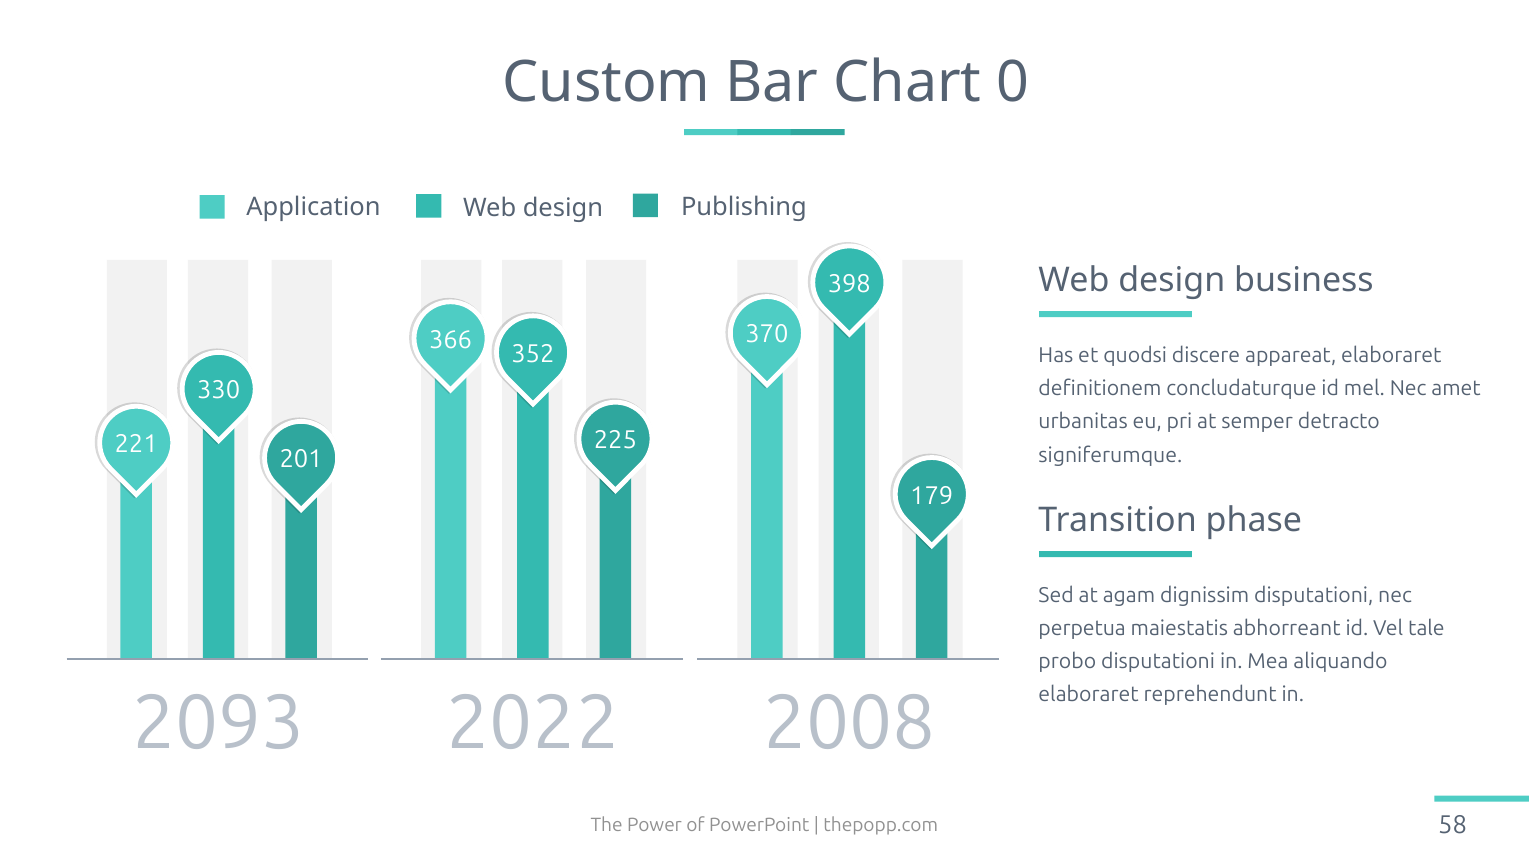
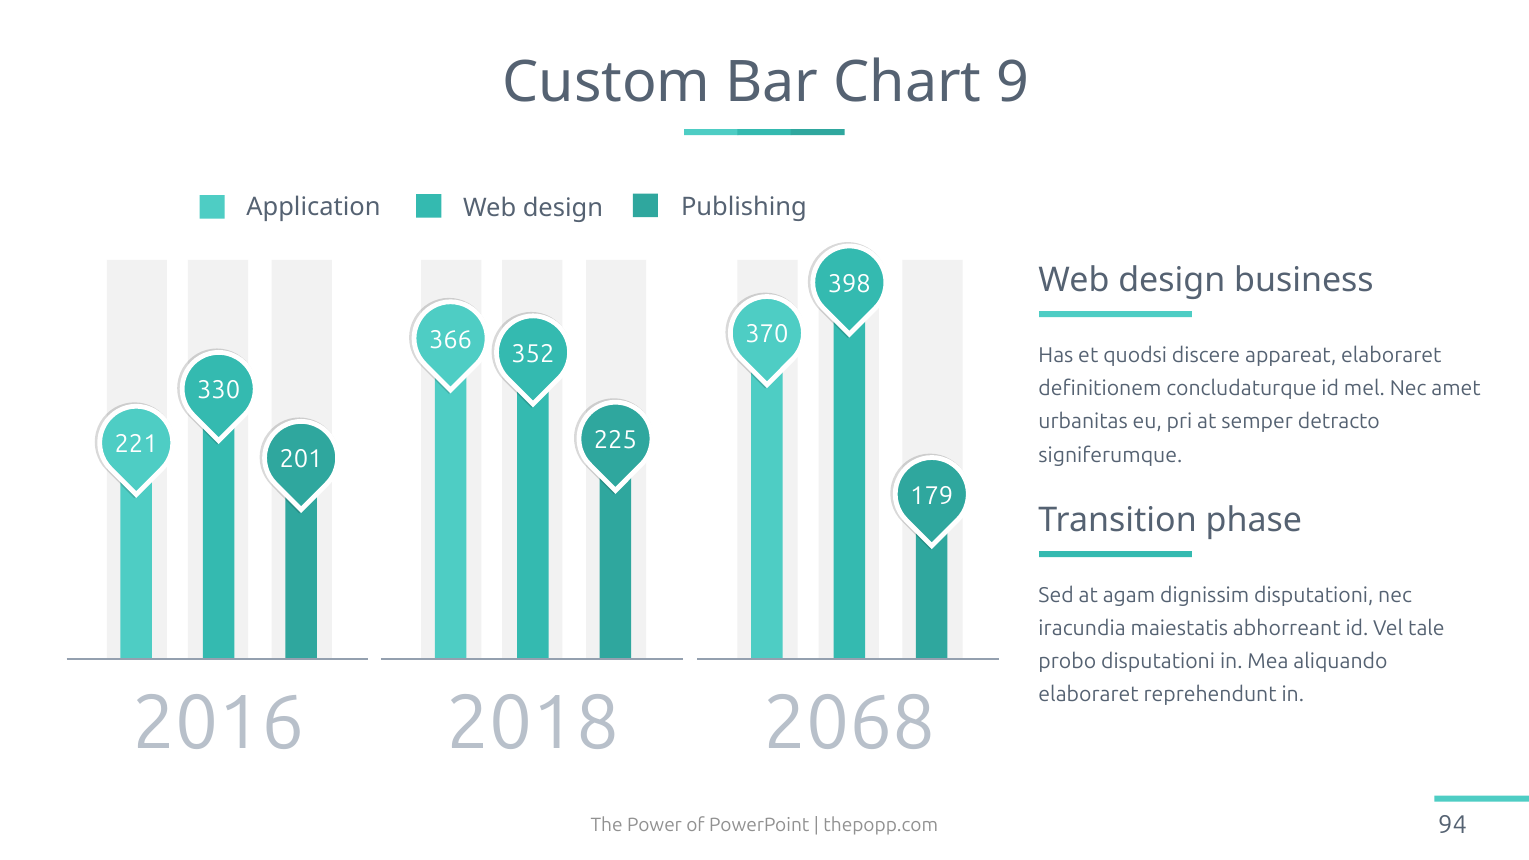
0: 0 -> 9 (1013, 82)
perpetua: perpetua -> iracundia (1082, 629)
2093: 2093 -> 2016 (219, 723)
2022: 2022 -> 2018 (533, 723)
2008: 2008 -> 2068 (849, 723)
58: 58 -> 94 (1453, 825)
